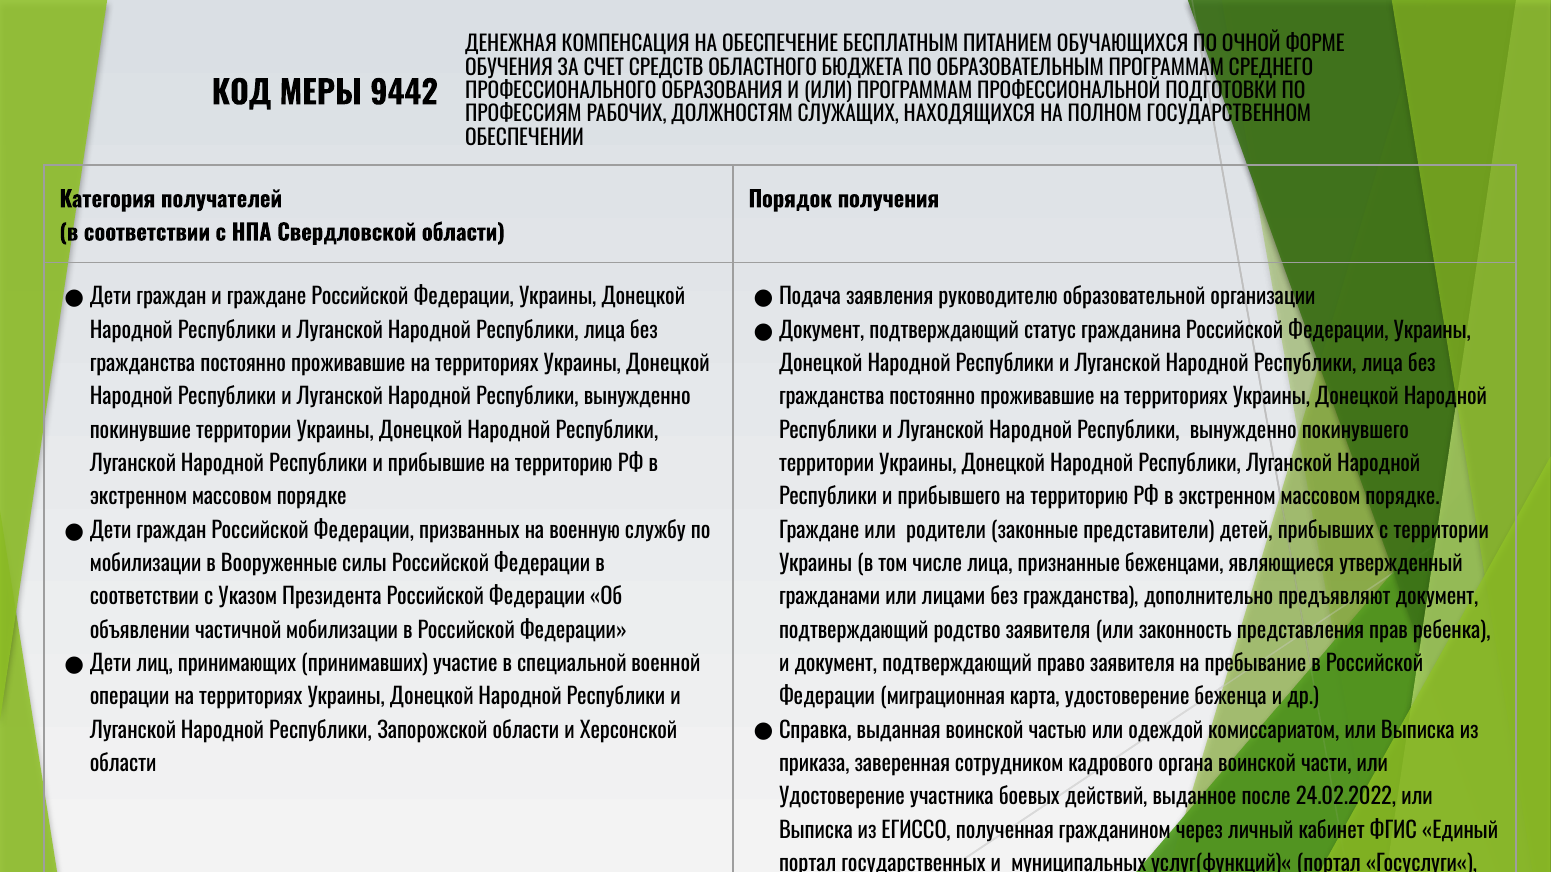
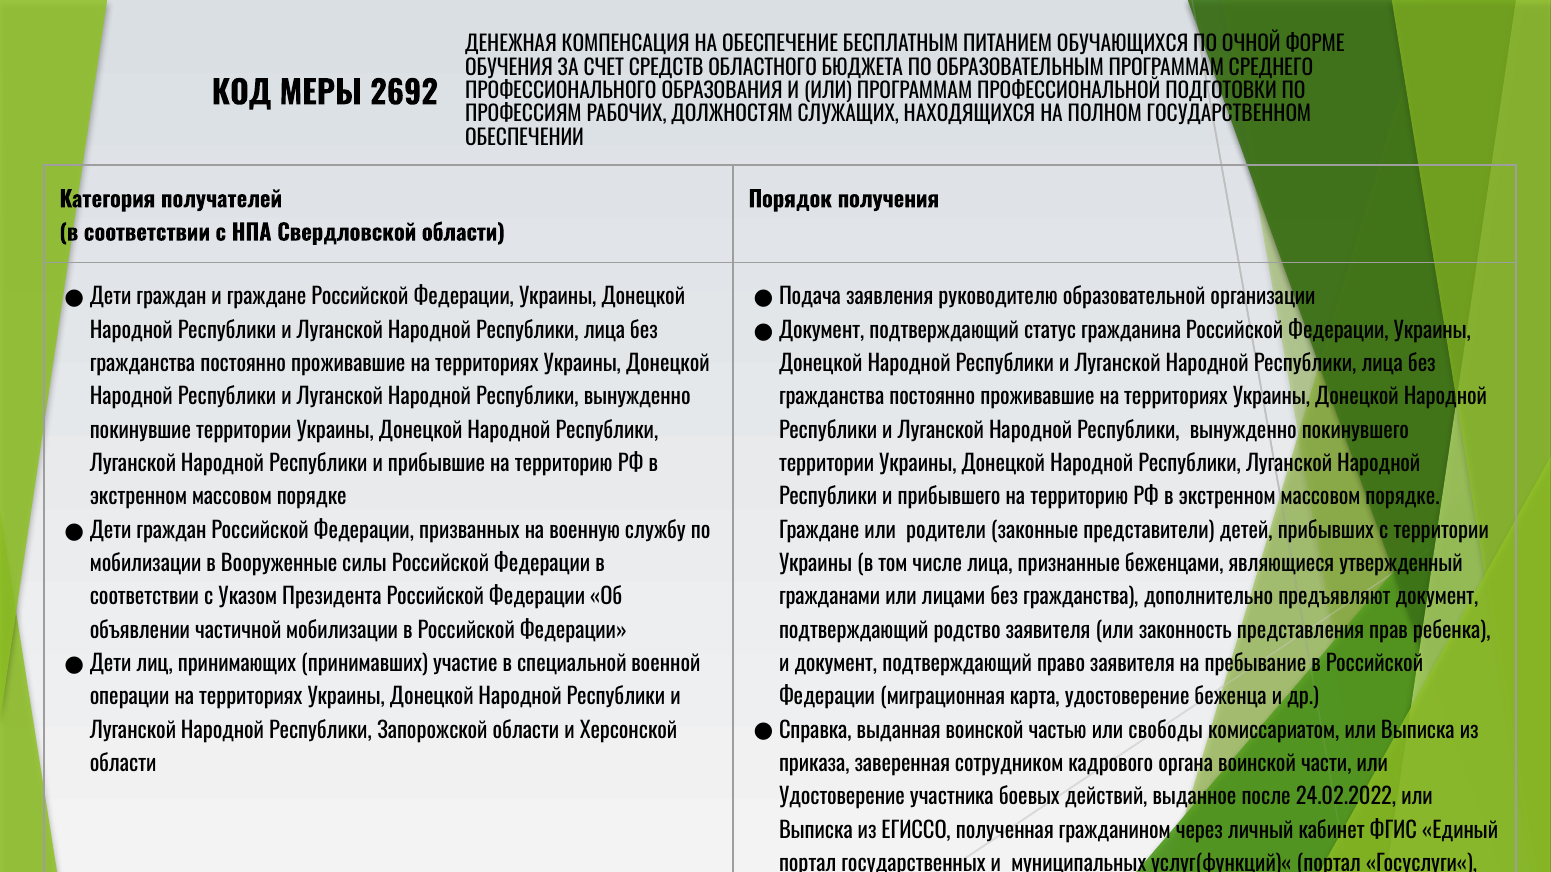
9442: 9442 -> 2692 (404, 94)
одеждой: одеждой -> свободы (1166, 731)
